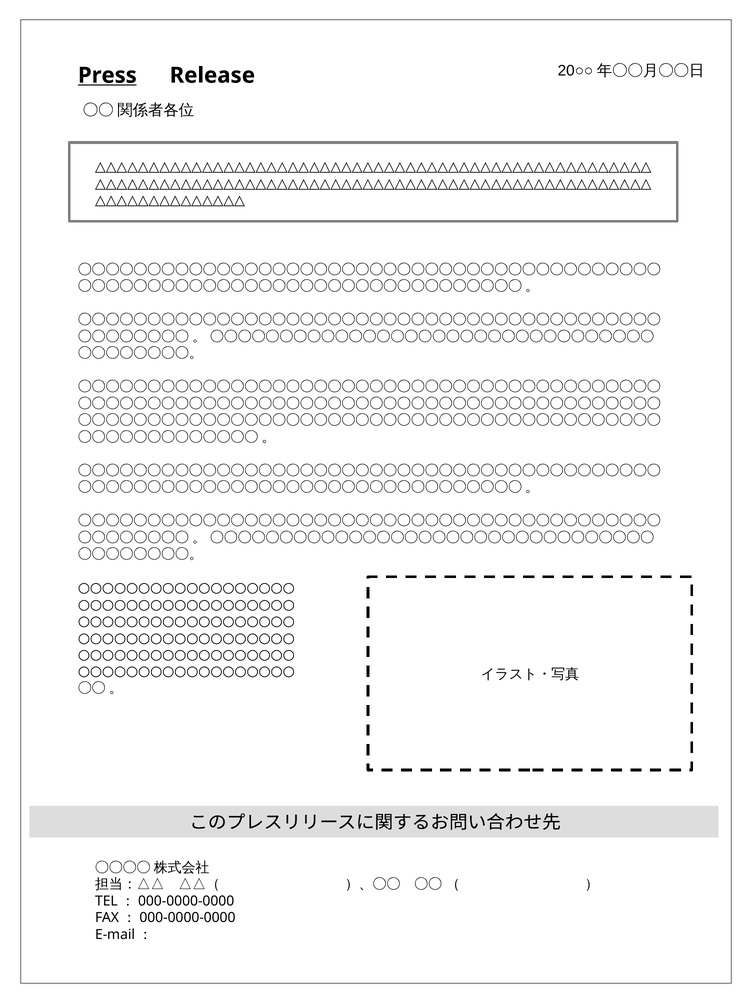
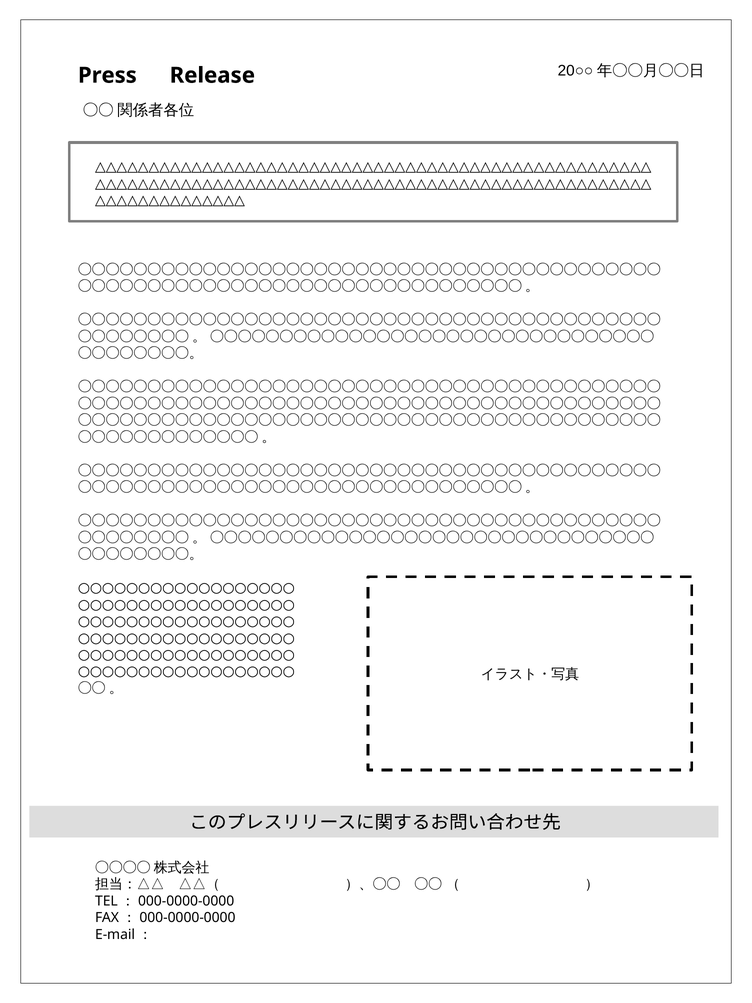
Press underline: present -> none (107, 75)
